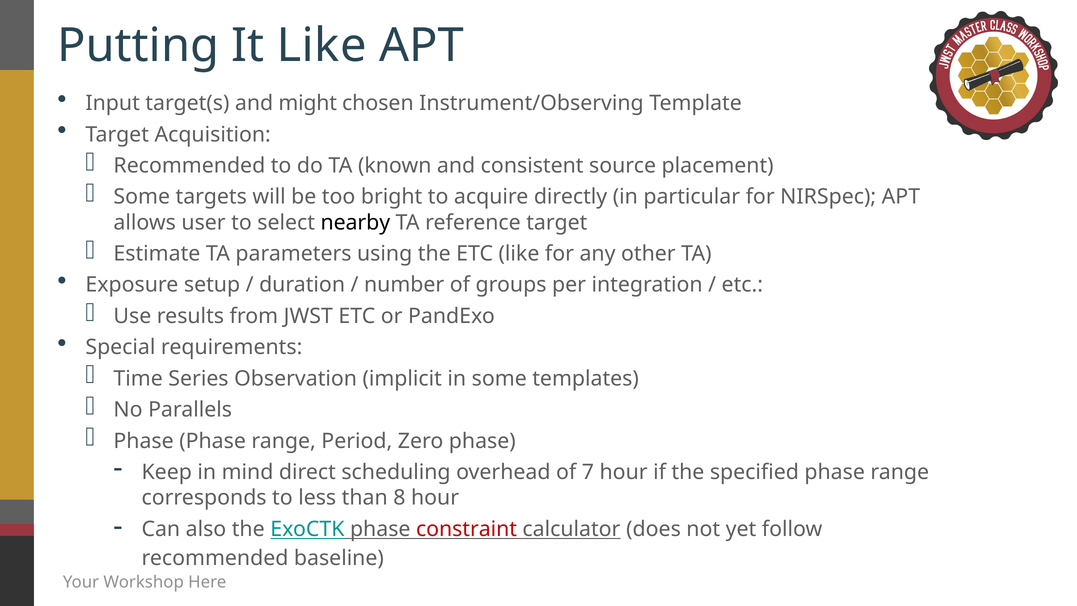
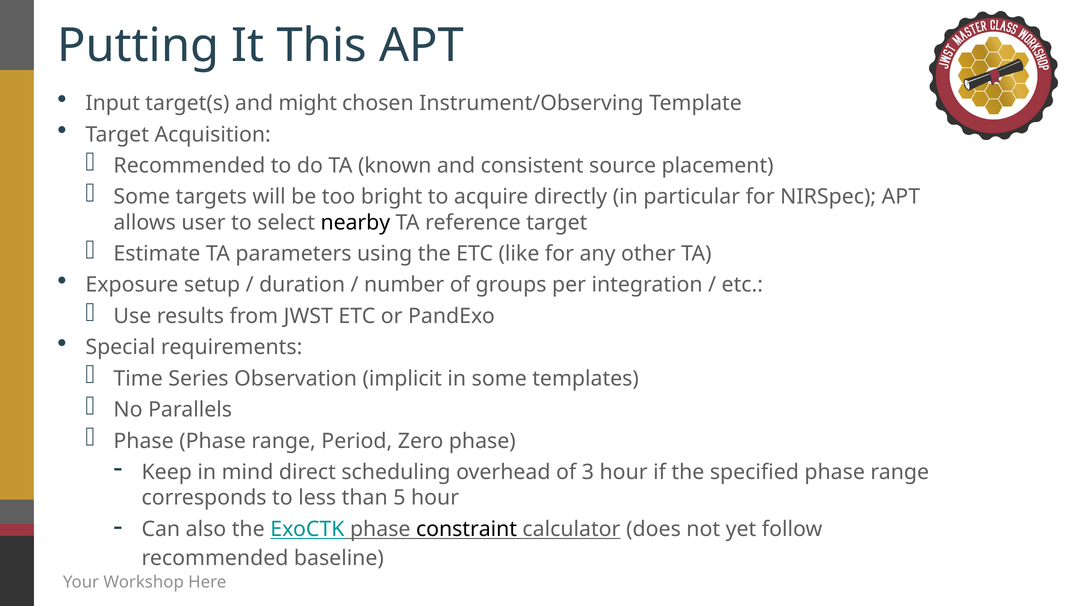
It Like: Like -> This (322, 46)
7: 7 -> 3 (588, 472)
8: 8 -> 5 (399, 498)
constraint colour: red -> black (467, 529)
